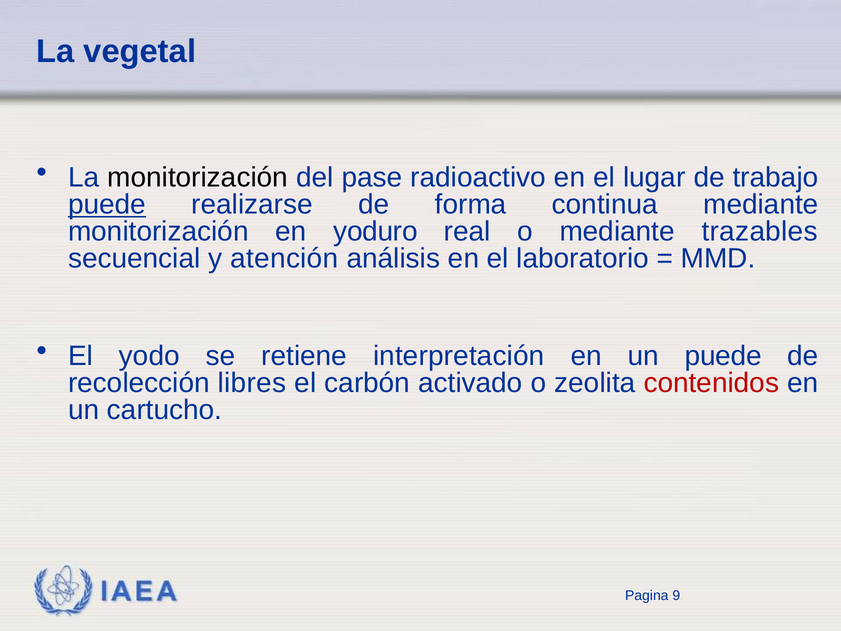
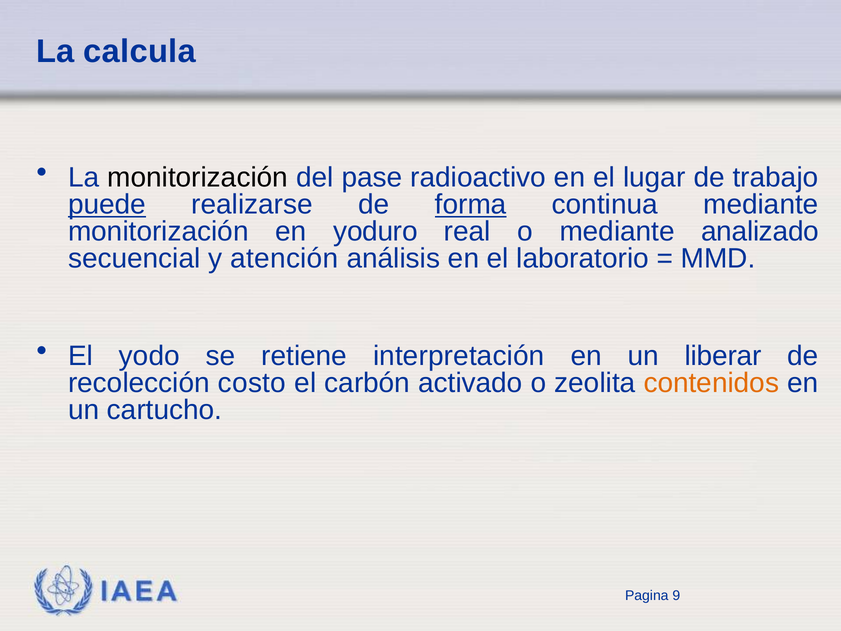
vegetal: vegetal -> calcula (140, 51)
forma underline: none -> present (471, 205)
trazables: trazables -> analizado (760, 231)
un puede: puede -> liberar (723, 356)
libres: libres -> costo (252, 383)
contenidos colour: red -> orange (711, 383)
